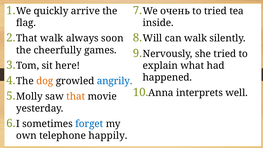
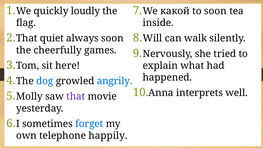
arrive: arrive -> loudly (85, 11)
очень: очень -> какой (175, 11)
to tried: tried -> soon (215, 11)
That walk: walk -> quiet (52, 38)
dog colour: orange -> blue (45, 81)
that colour: orange -> purple (76, 96)
